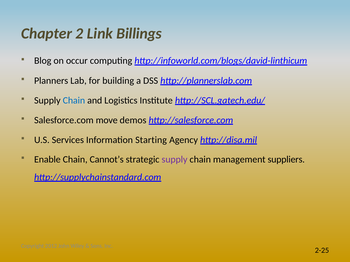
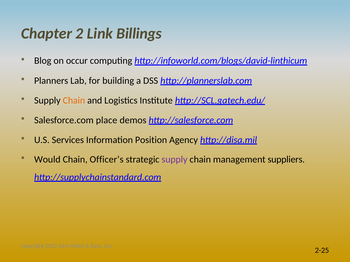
Chain colour: blue -> orange (74, 101)
move: move -> place (107, 120)
Starting: Starting -> Position (151, 140)
Enable: Enable -> Would (47, 160)
Cannot’s: Cannot’s -> Officer’s (107, 160)
